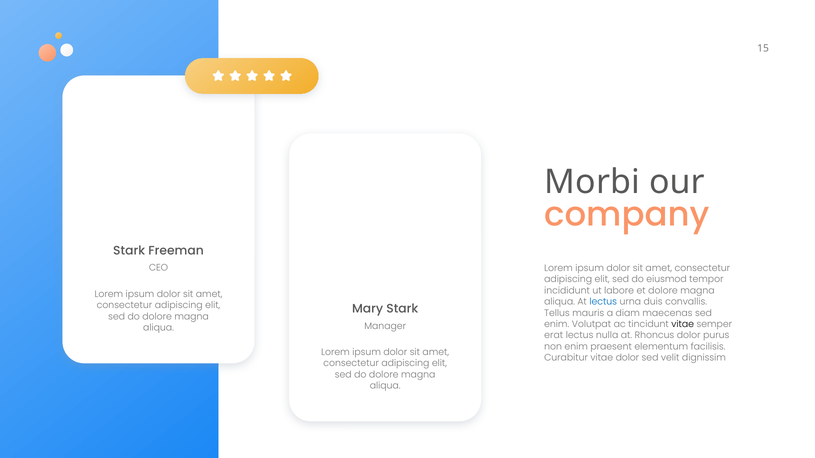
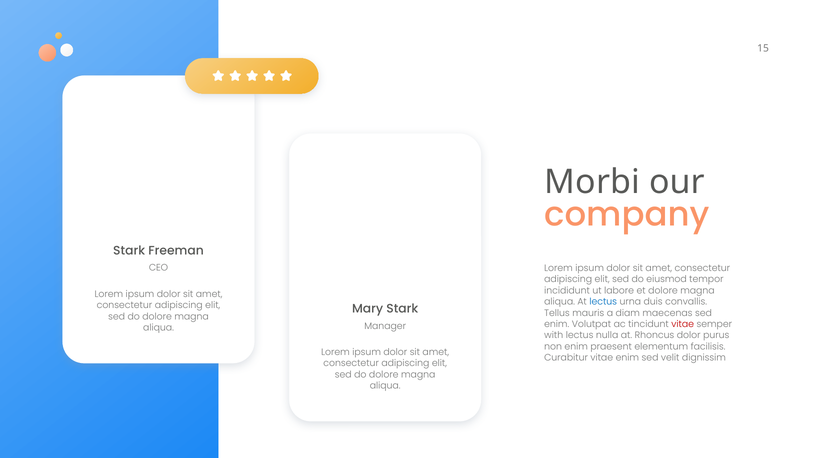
vitae colour: black -> red (683, 324)
erat: erat -> with (554, 336)
vitae dolor: dolor -> enim (627, 358)
